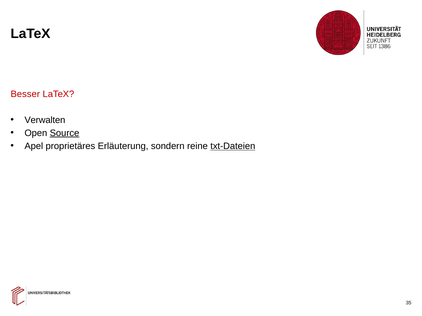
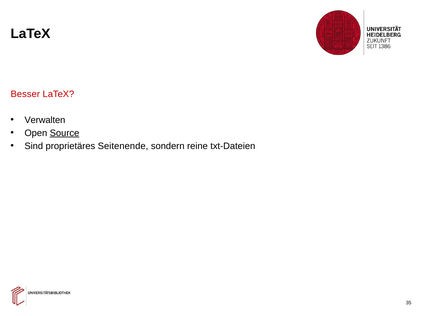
Apel: Apel -> Sind (34, 146)
Erläuterung: Erläuterung -> Seitenende (123, 146)
txt-Dateien underline: present -> none (233, 146)
